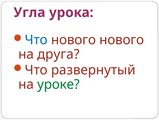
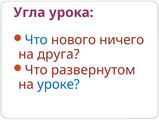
нового нового: нового -> ничего (122, 40)
развернутый: развернутый -> развернутом (93, 70)
уроке colour: green -> blue (58, 84)
